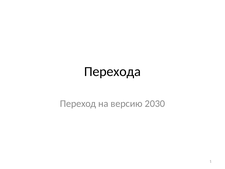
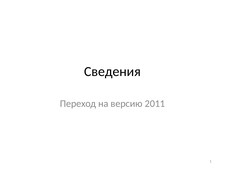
Перехода: Перехода -> Сведения (112, 71)
2030: 2030 -> 2011 (155, 103)
